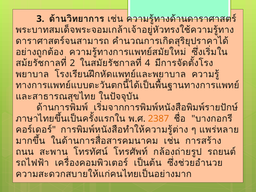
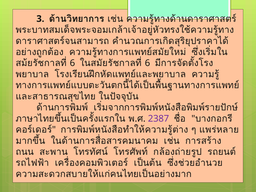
2: 2 -> 6 (72, 63)
4: 4 -> 6 (147, 63)
2387 colour: orange -> purple (158, 119)
